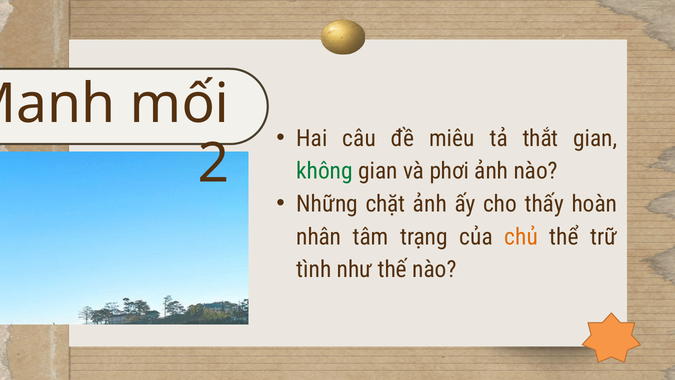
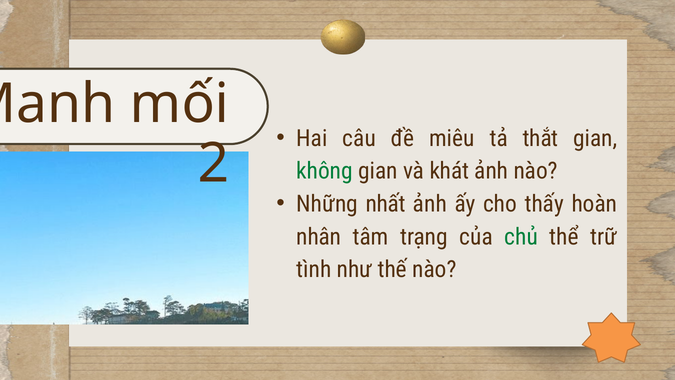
phơi: phơi -> khát (449, 171)
chặt: chặt -> nhất (386, 204)
chủ colour: orange -> green (521, 237)
